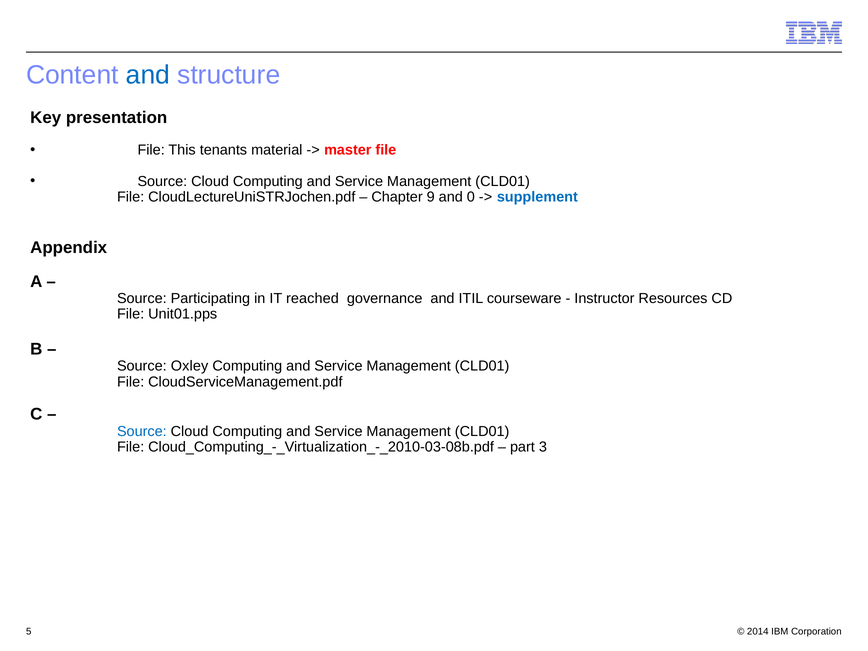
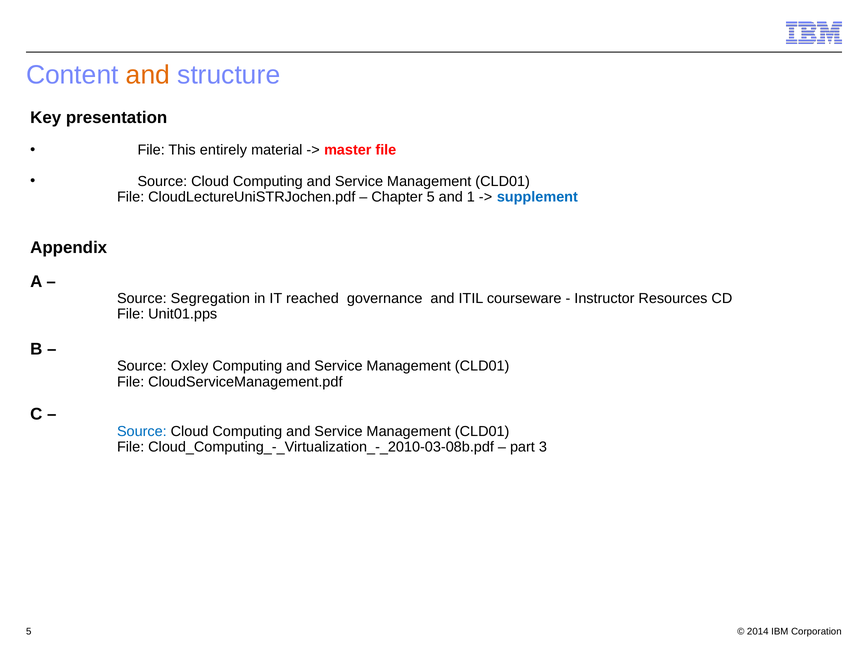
and colour: blue -> orange (148, 75)
tenants: tenants -> entirely (223, 150)
Chapter 9: 9 -> 5 (431, 197)
0: 0 -> 1 (471, 197)
Participating: Participating -> Segregation (210, 298)
